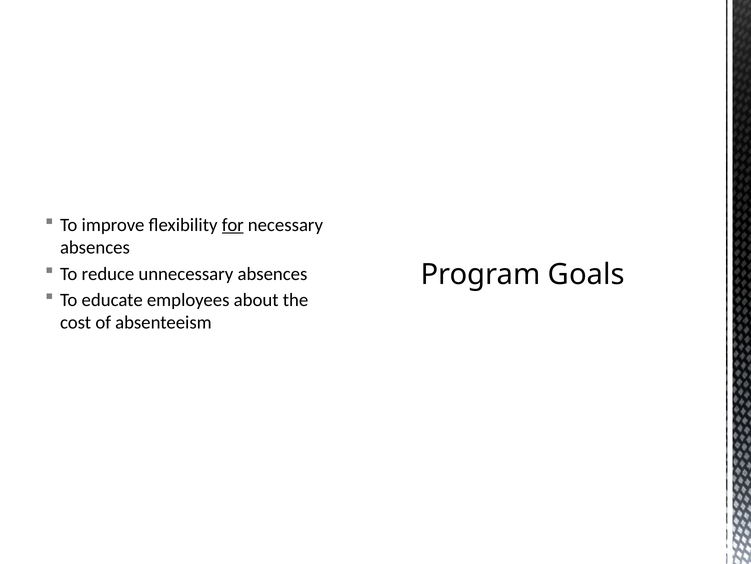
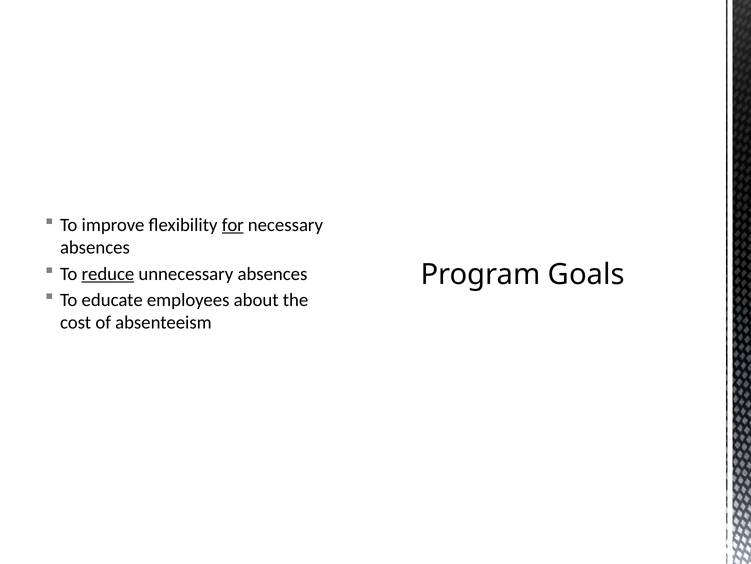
reduce underline: none -> present (108, 274)
